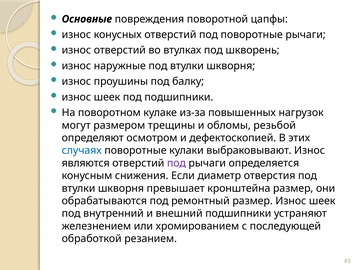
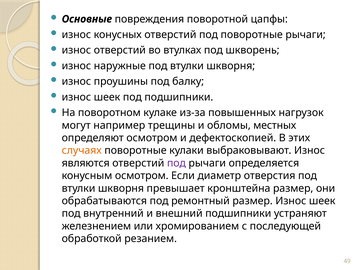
размером: размером -> например (119, 125)
резьбой: резьбой -> местных (275, 125)
случаях colour: blue -> orange (82, 150)
конусным снижения: снижения -> осмотром (142, 175)
